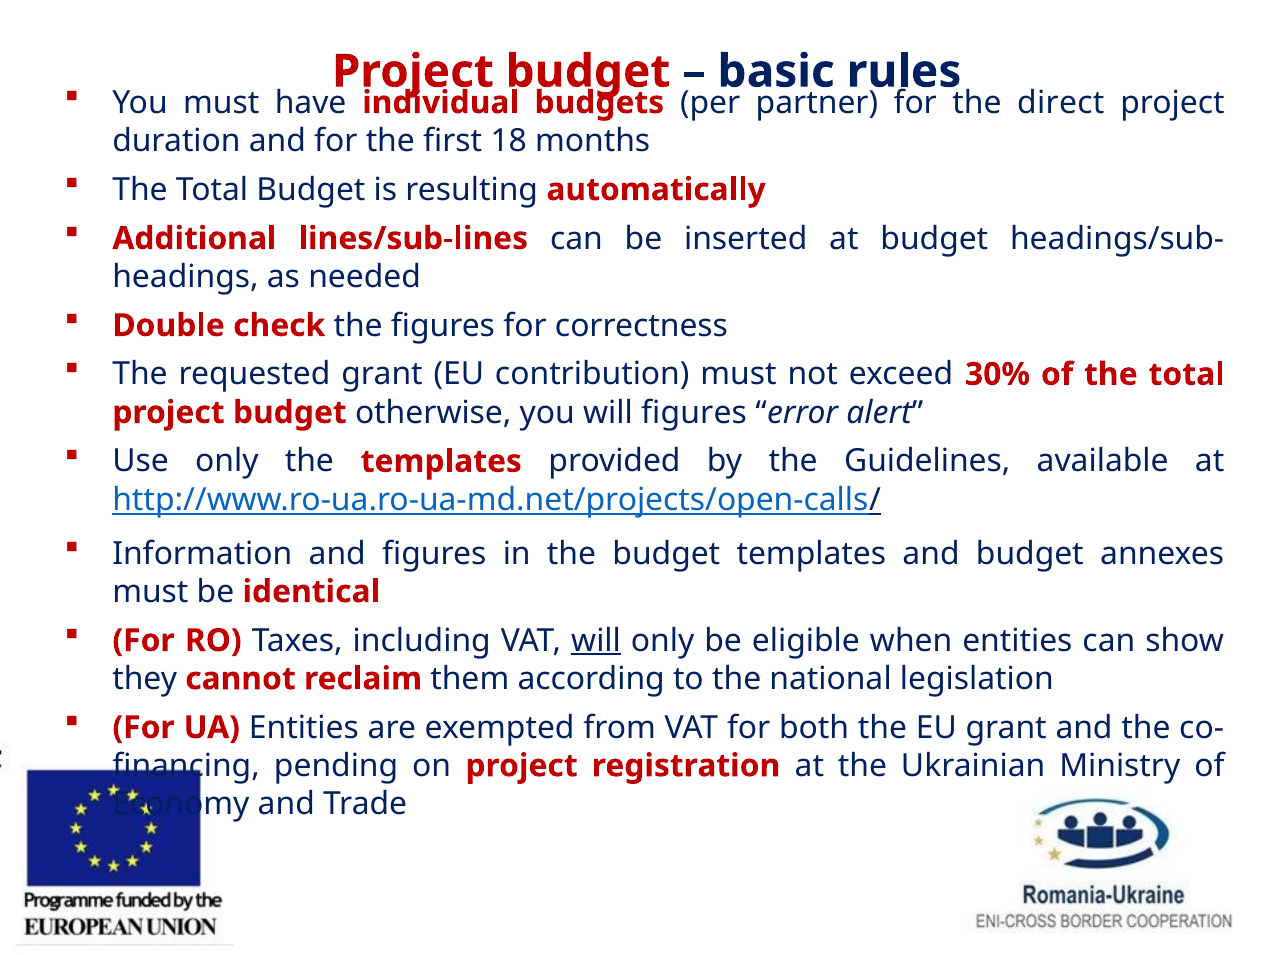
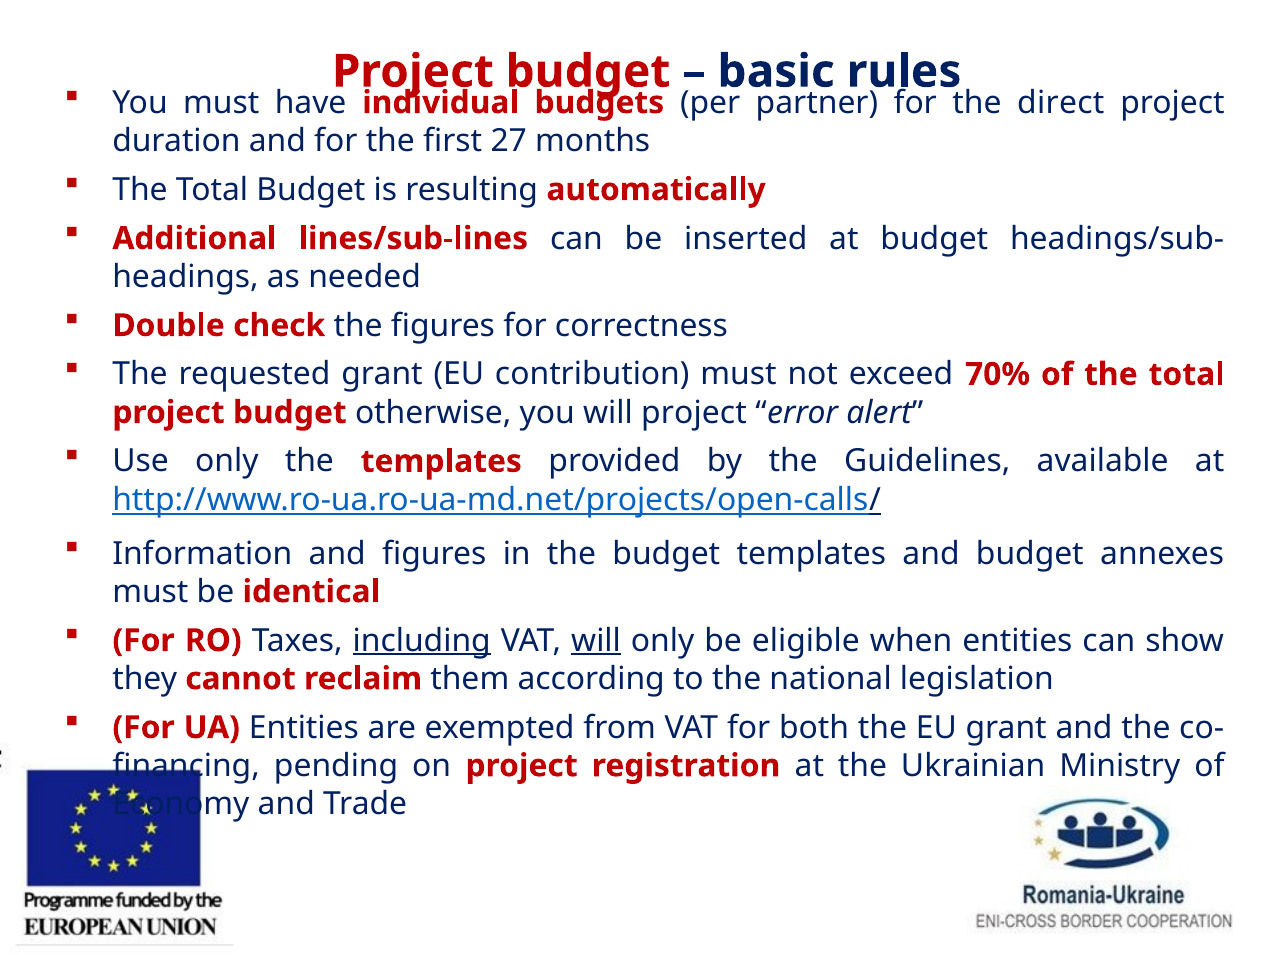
18: 18 -> 27 (509, 141)
30%: 30% -> 70% (998, 375)
will figures: figures -> project (694, 413)
including underline: none -> present (422, 641)
